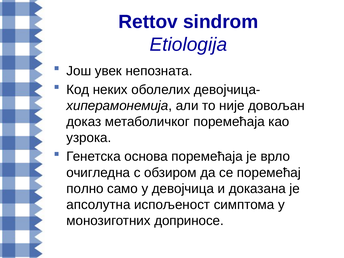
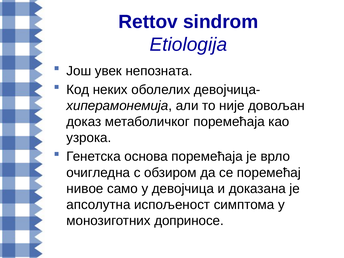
полно: полно -> нивое (85, 189)
